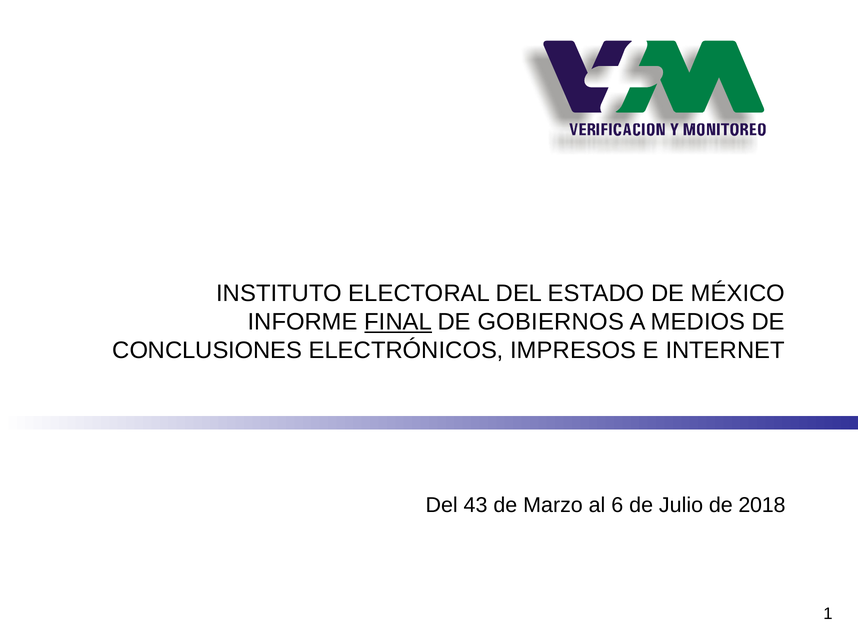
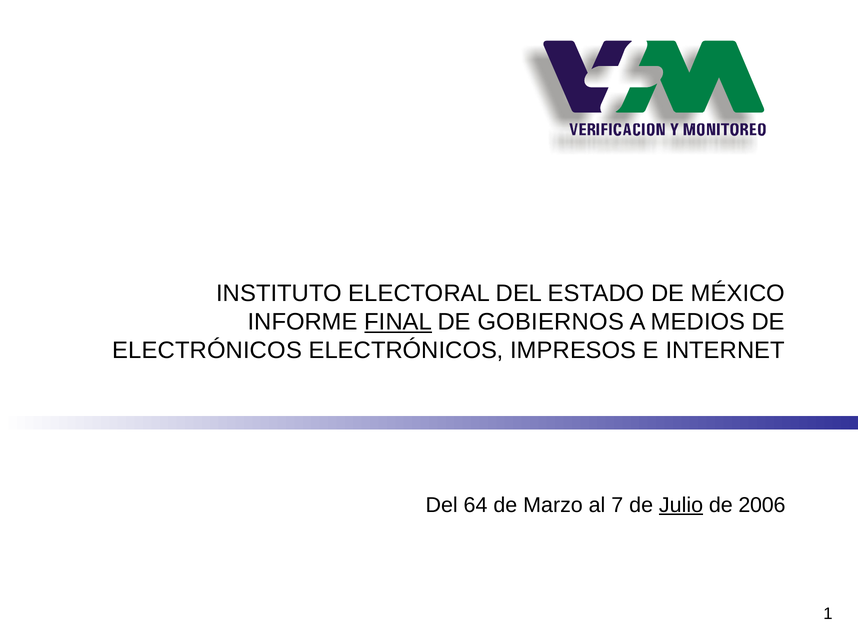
CONCLUSIONES: CONCLUSIONES -> ELECTRÓNICOS (207, 351)
43: 43 -> 64 (476, 506)
6: 6 -> 7 (617, 506)
Julio underline: none -> present (681, 506)
2018: 2018 -> 2006 (762, 506)
